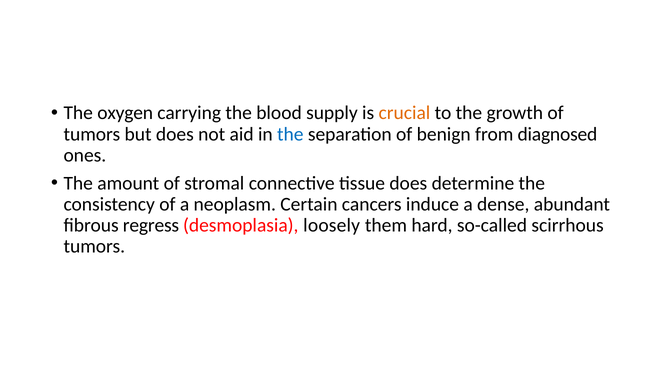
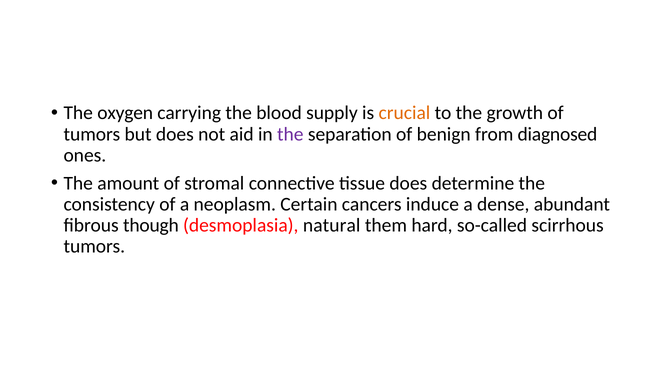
the colour: blue -> purple (290, 134)
regress: regress -> though (151, 225)
loosely: loosely -> natural (332, 225)
